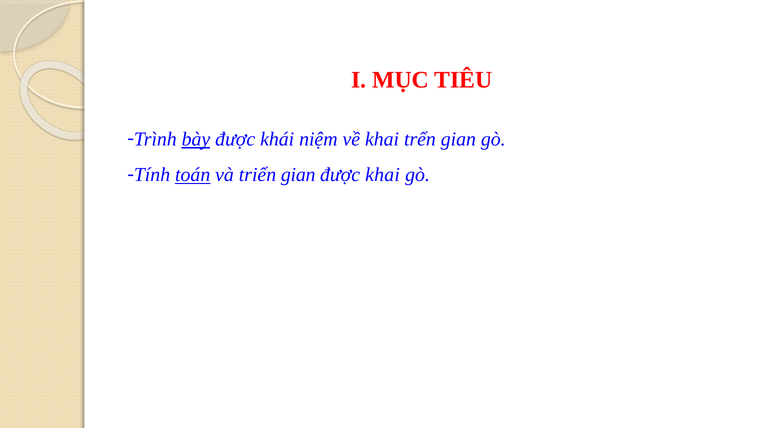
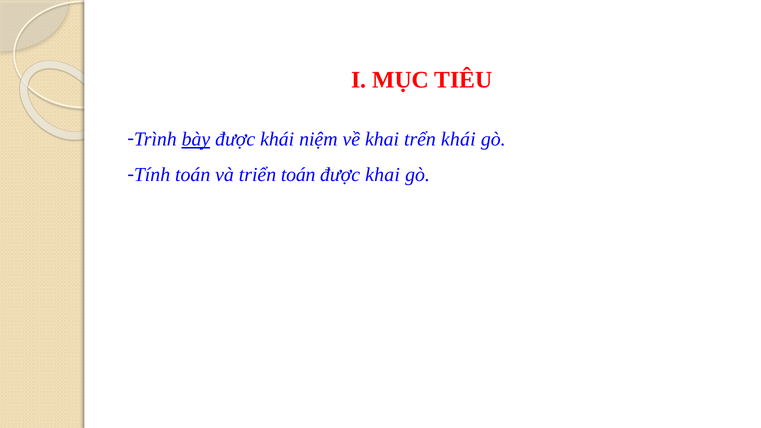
trển gian: gian -> khái (458, 139)
toán underline: present -> none (193, 175)
triển gian: gian -> toán (298, 175)
